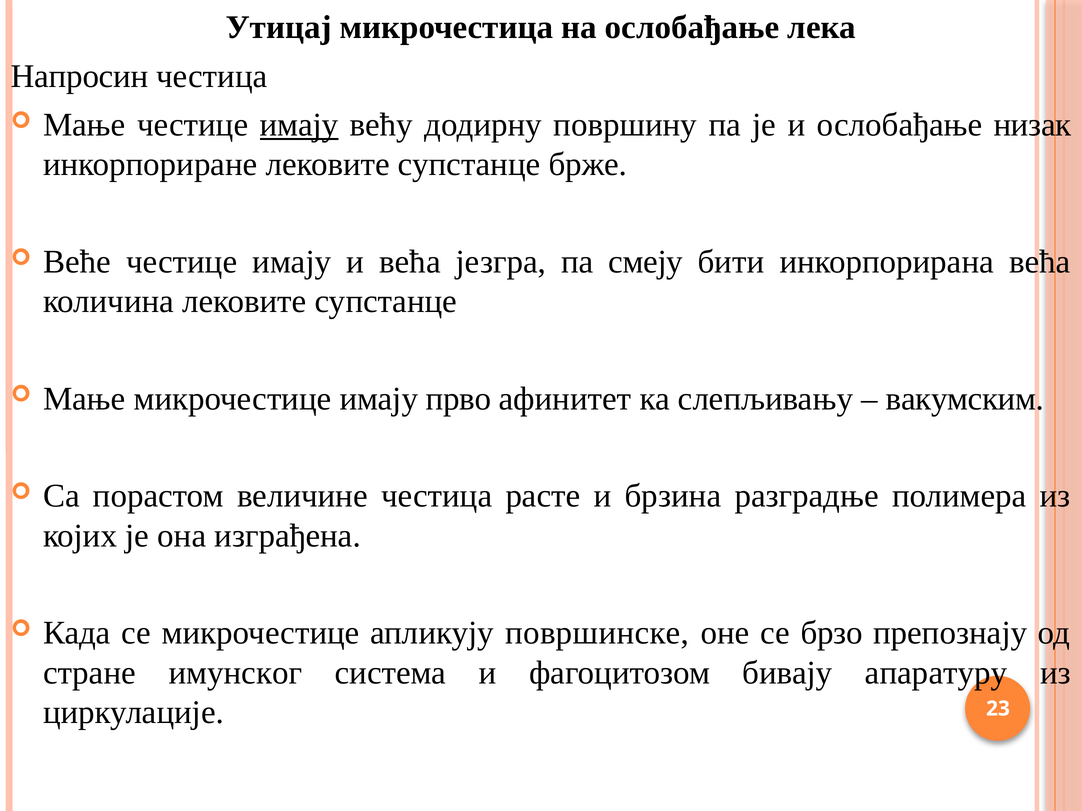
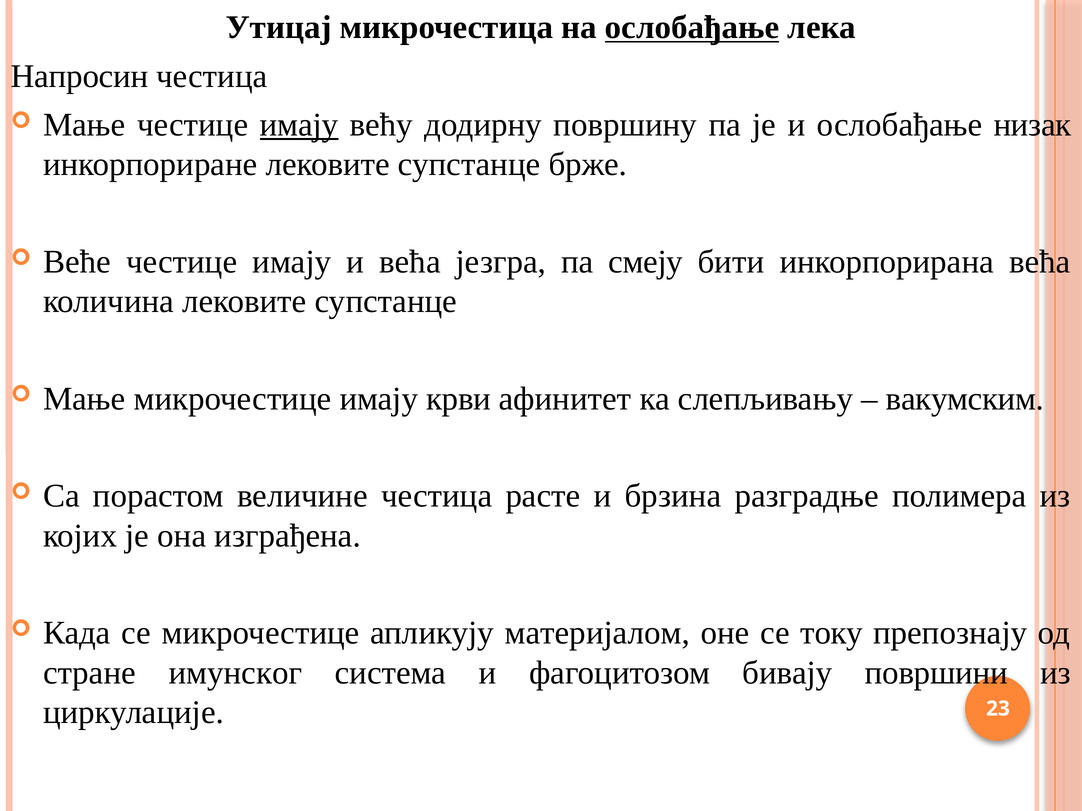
ослобађање underline: none -> present (692, 28)
прво: прво -> крви (459, 399)
површинске: површинске -> материјалом (597, 633)
брзо: брзо -> току (832, 633)
апаратуру: апаратуру -> површини (936, 673)
